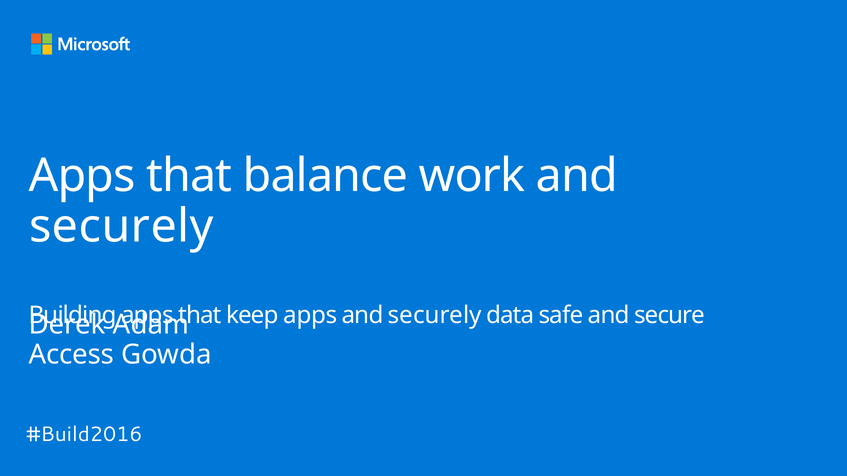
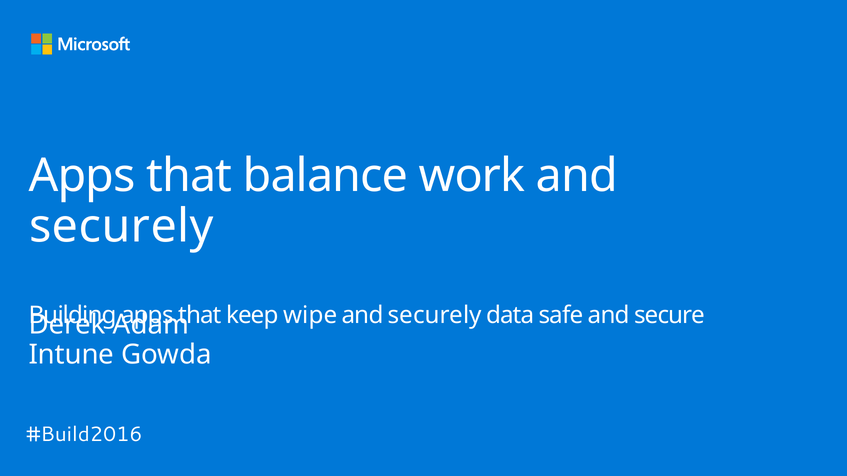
keep apps: apps -> wipe (310, 315)
Access: Access -> Intune (71, 355)
